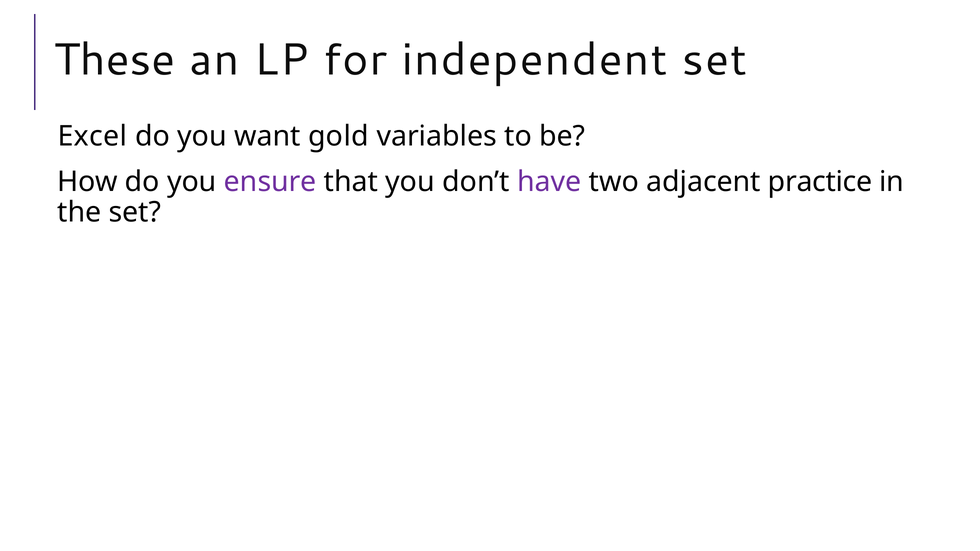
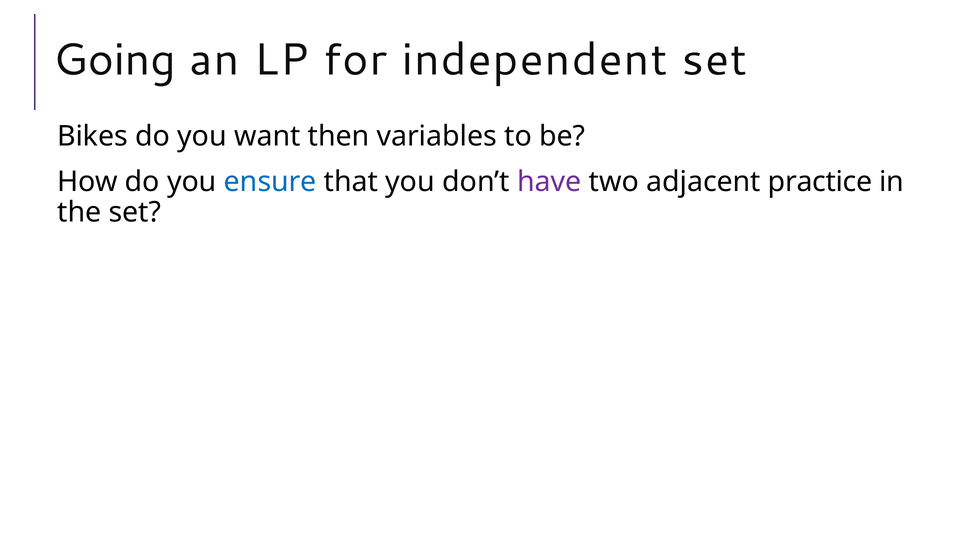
These: These -> Going (115, 60)
Excel: Excel -> Bikes (93, 137)
gold: gold -> then (339, 137)
ensure colour: purple -> blue (270, 182)
